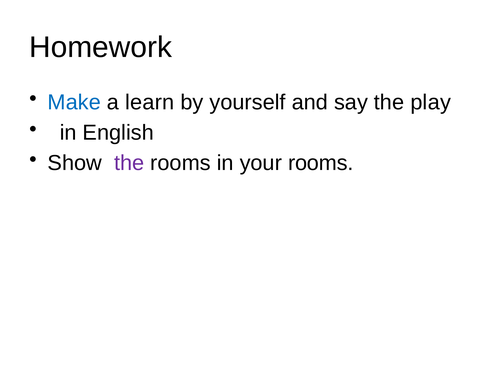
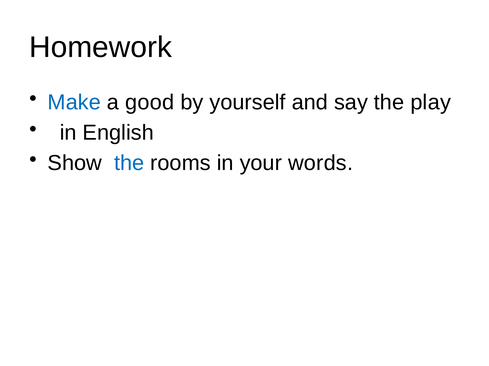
learn: learn -> good (150, 103)
the colour: purple -> blue (129, 163)
your rooms: rooms -> words (321, 163)
